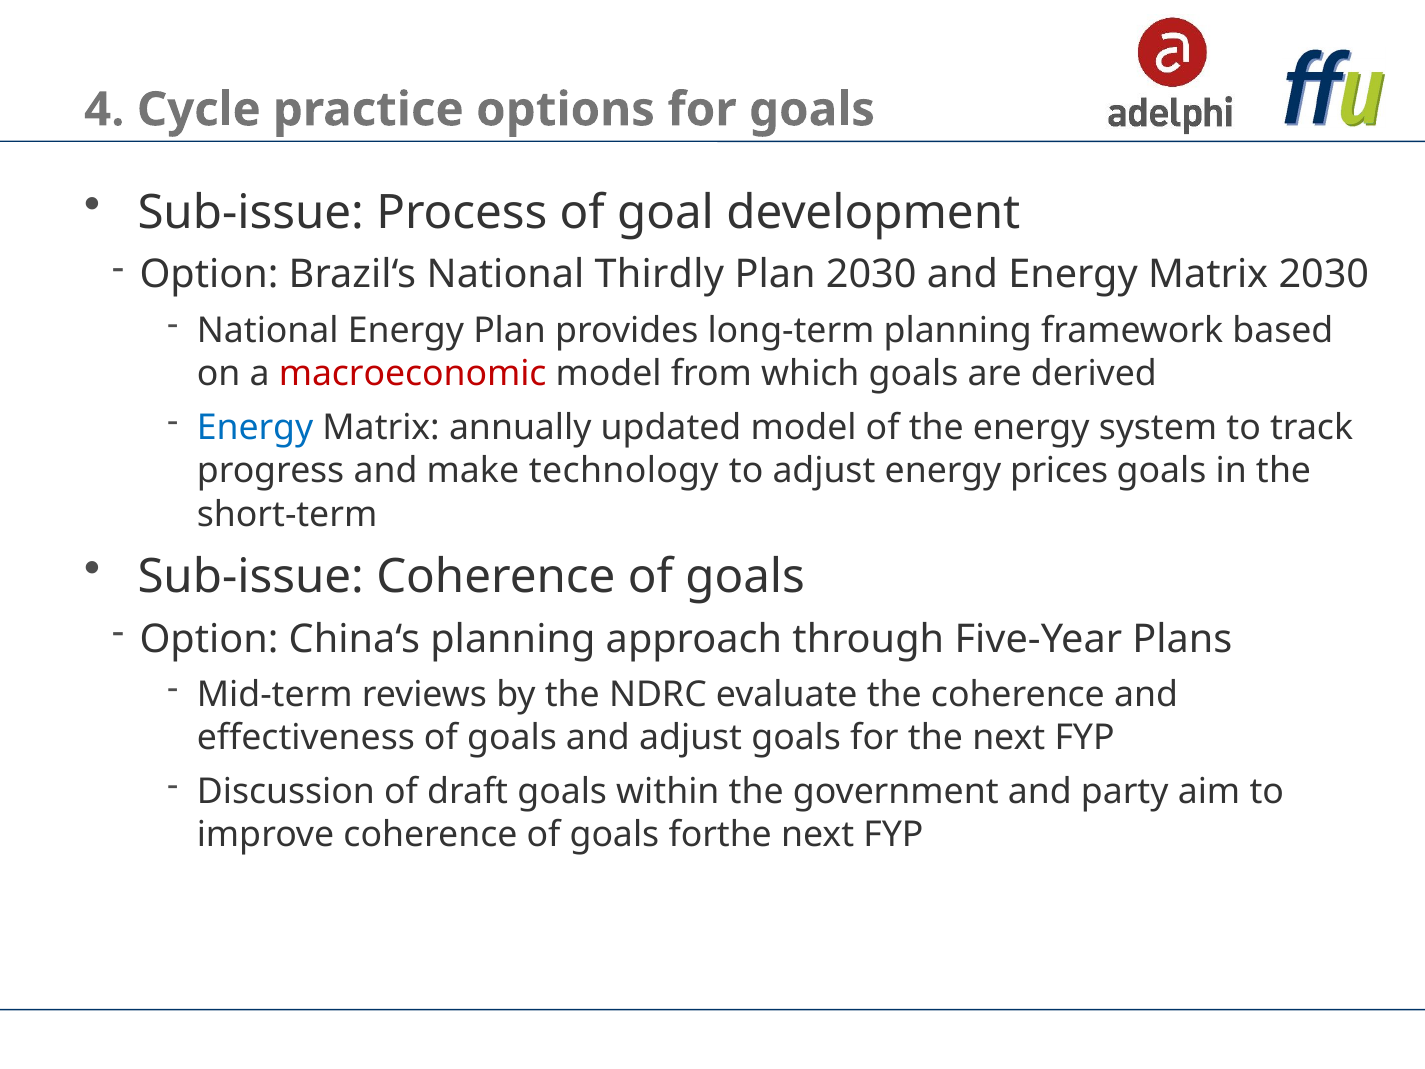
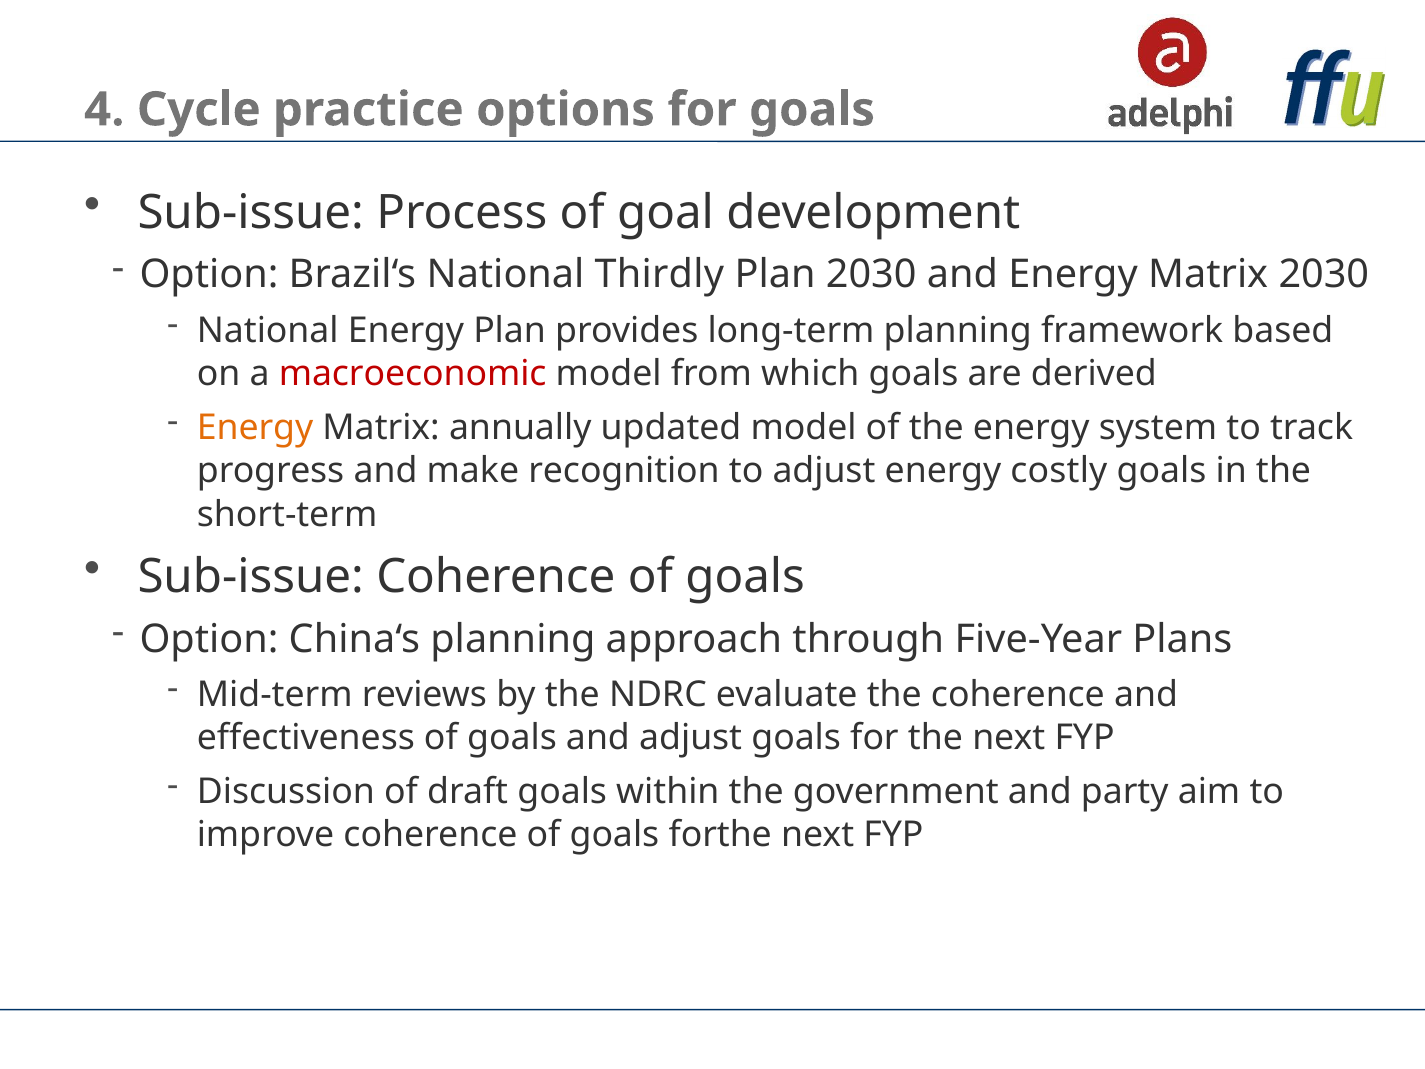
Energy colour: blue -> orange (255, 427)
technology: technology -> recognition (624, 471)
prices: prices -> costly (1059, 471)
